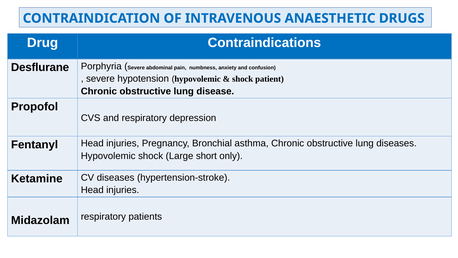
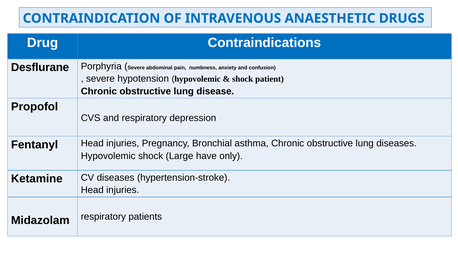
short: short -> have (206, 156)
